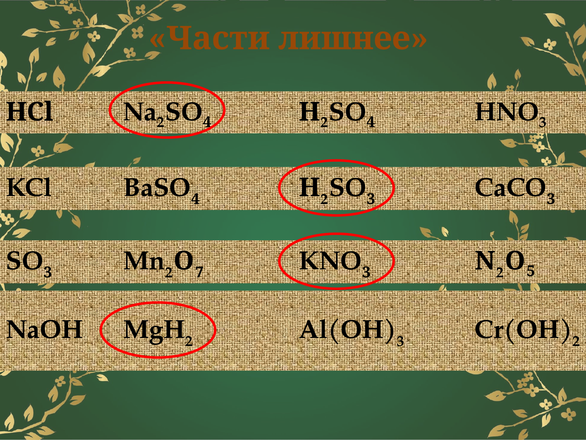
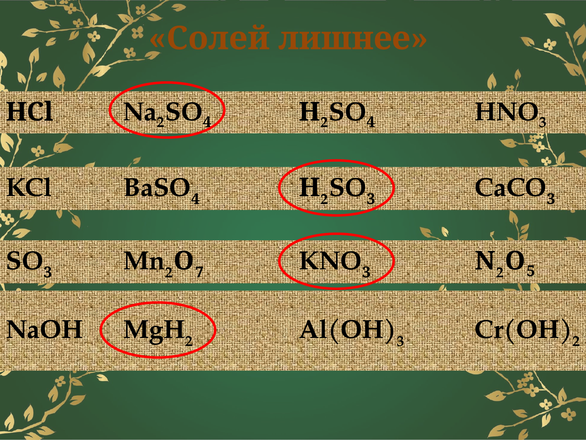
Части: Части -> Солей (209, 38)
